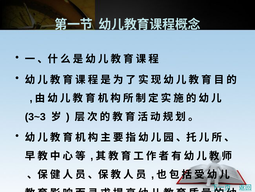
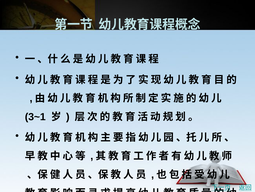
3~3: 3~3 -> 3~1 (35, 116)
